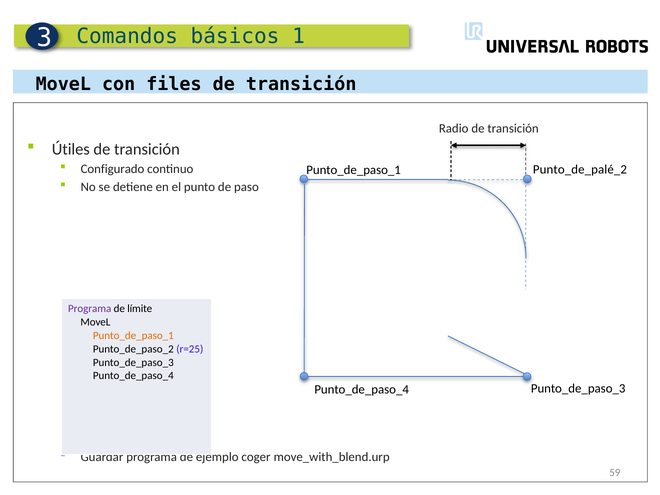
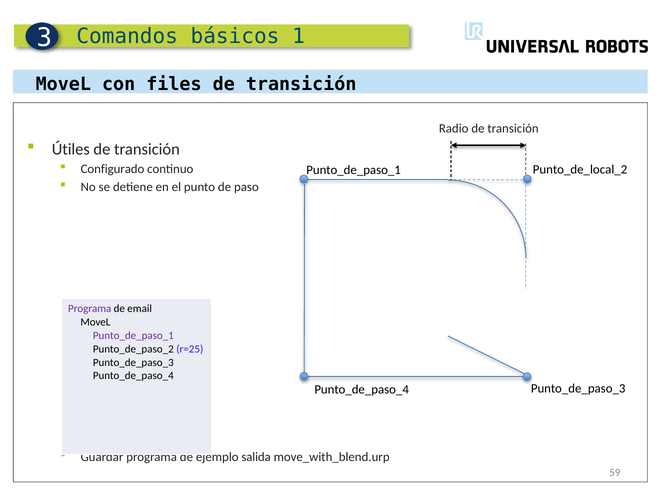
Punto_de_palé_2: Punto_de_palé_2 -> Punto_de_local_2 (580, 169)
límite: límite -> email (140, 309)
Punto_de_paso_1 colour: orange -> purple (133, 336)
coger: coger -> salida (256, 457)
